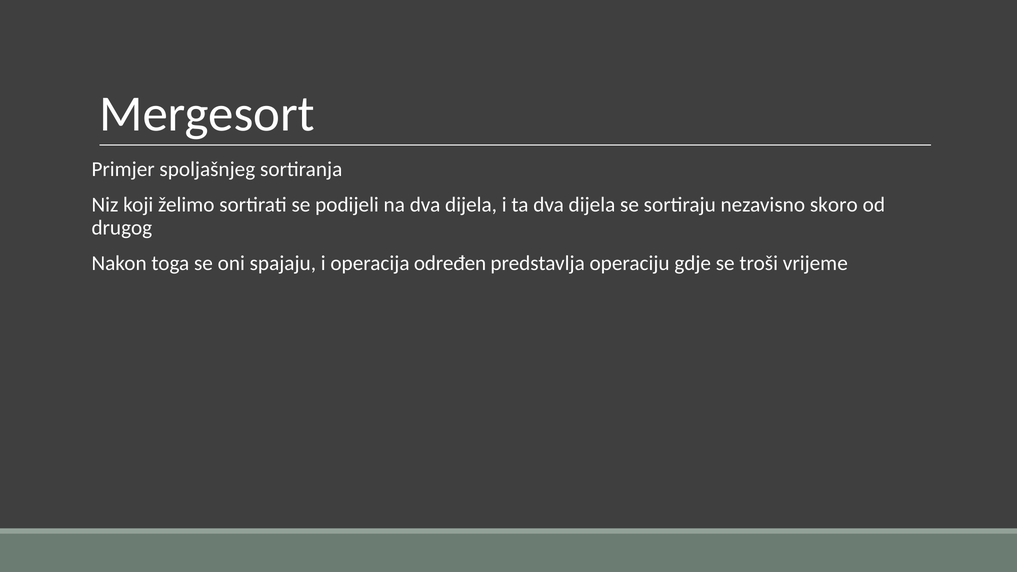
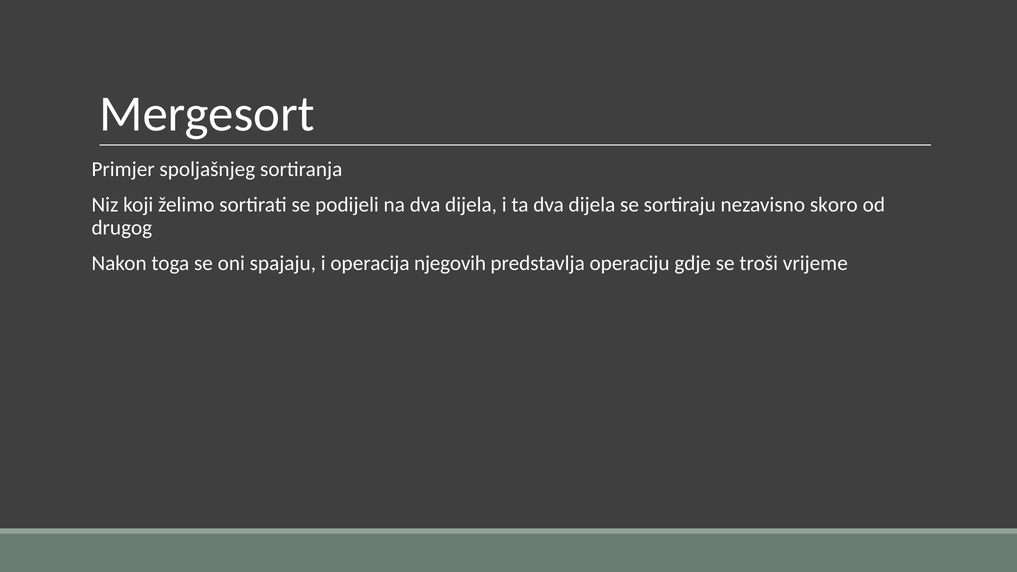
određen: određen -> njegovih (450, 263)
